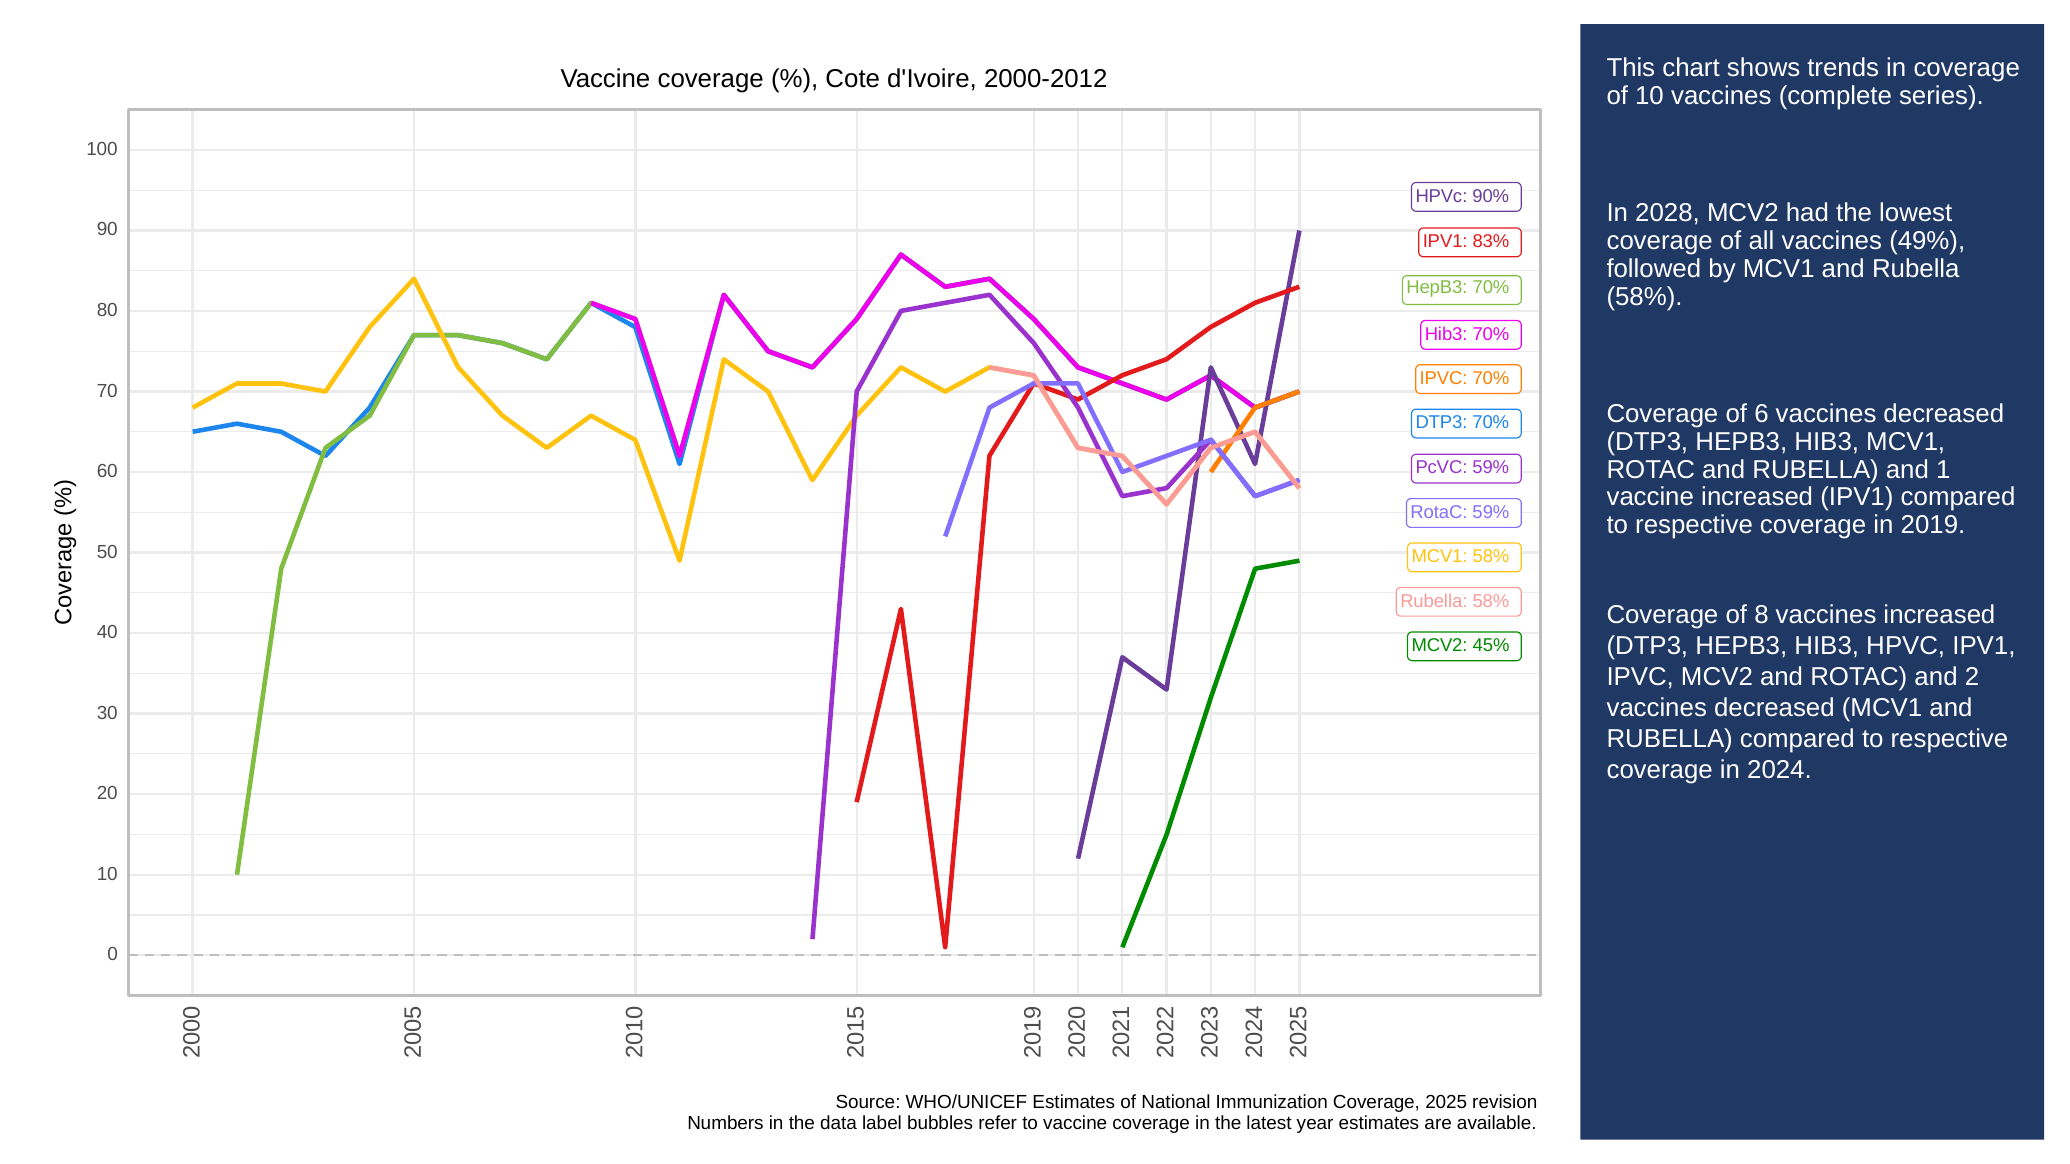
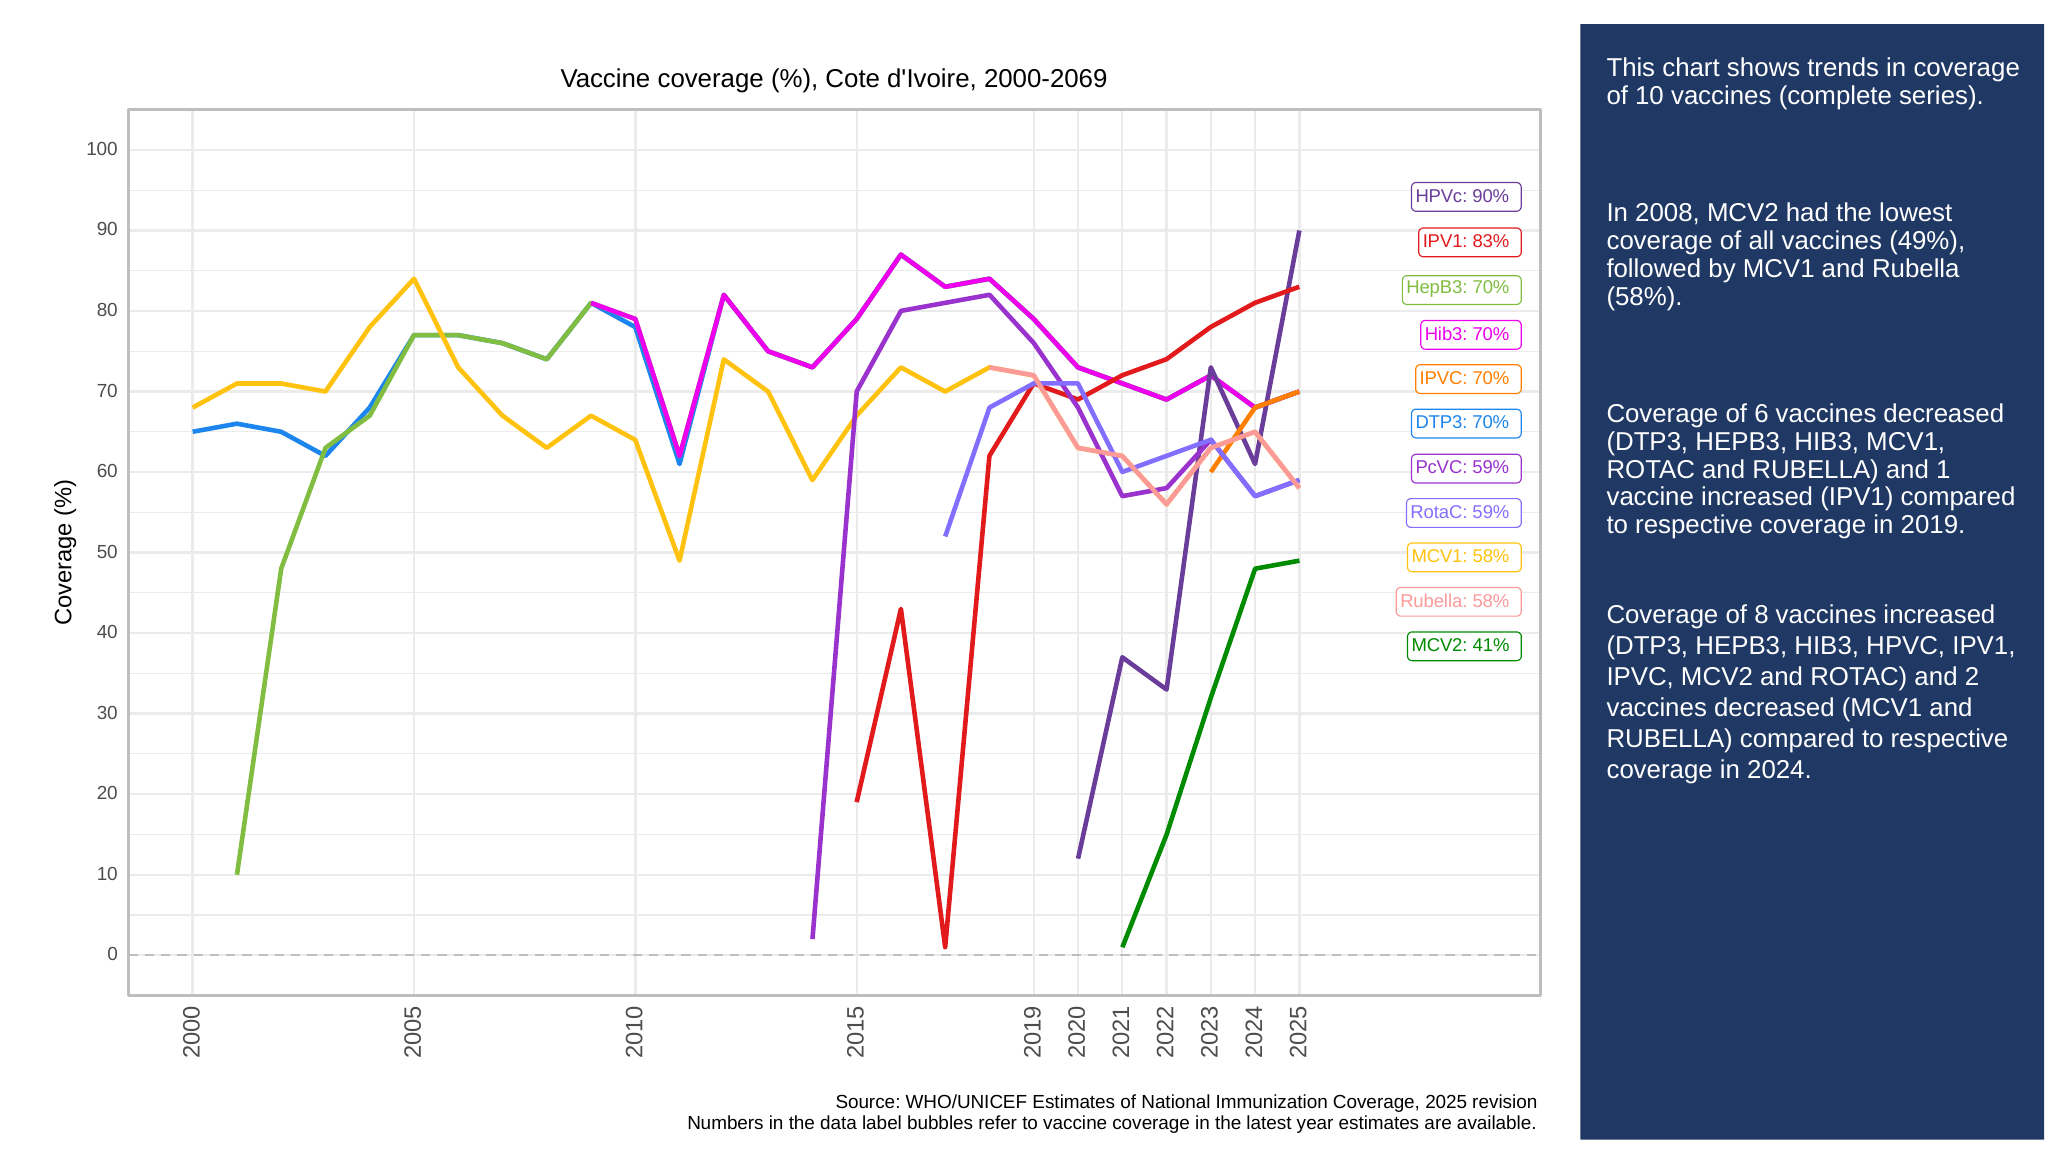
2000-2012: 2000-2012 -> 2000-2069 (1046, 79)
2028: 2028 -> 2008 (1667, 213)
45%: 45% -> 41% (1491, 646)
